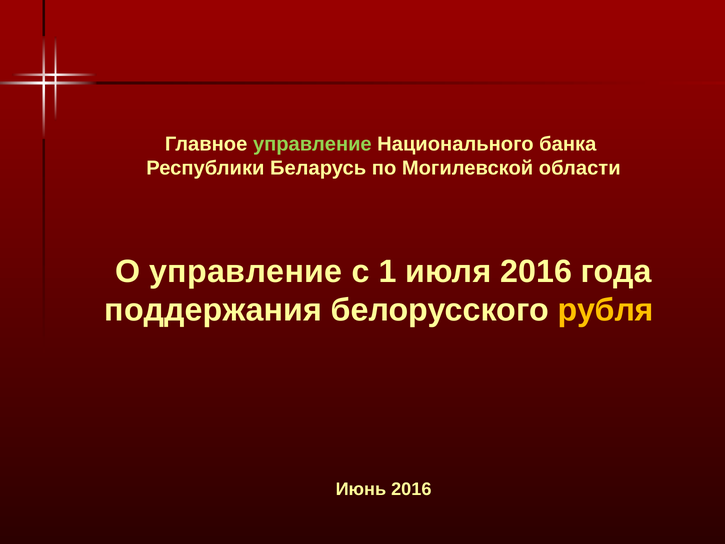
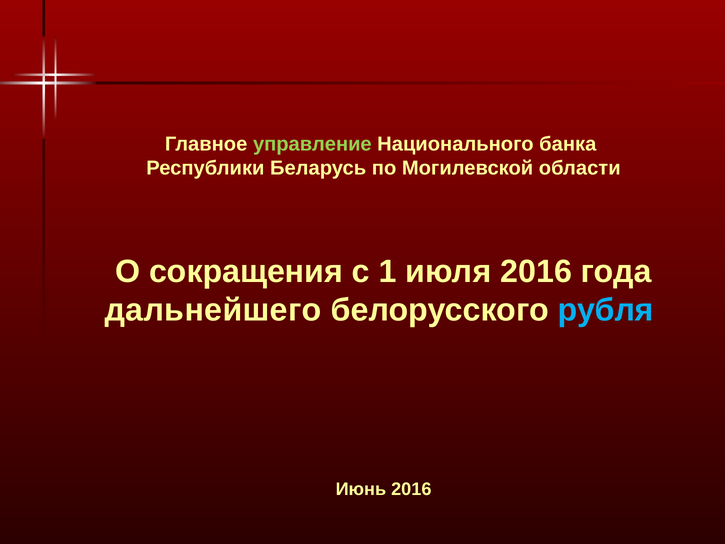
О управление: управление -> сокращения (246, 271)
поддержания: поддержания -> дальнейшего (213, 310)
рубля colour: yellow -> light blue (606, 310)
